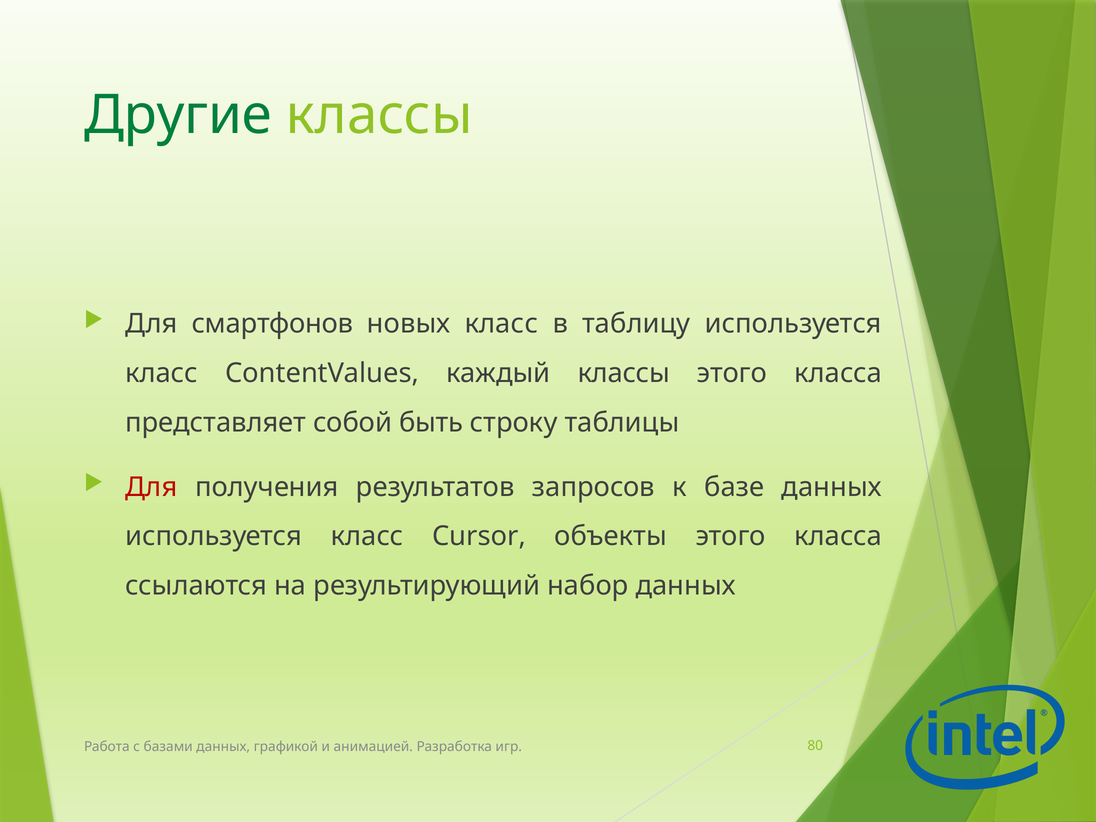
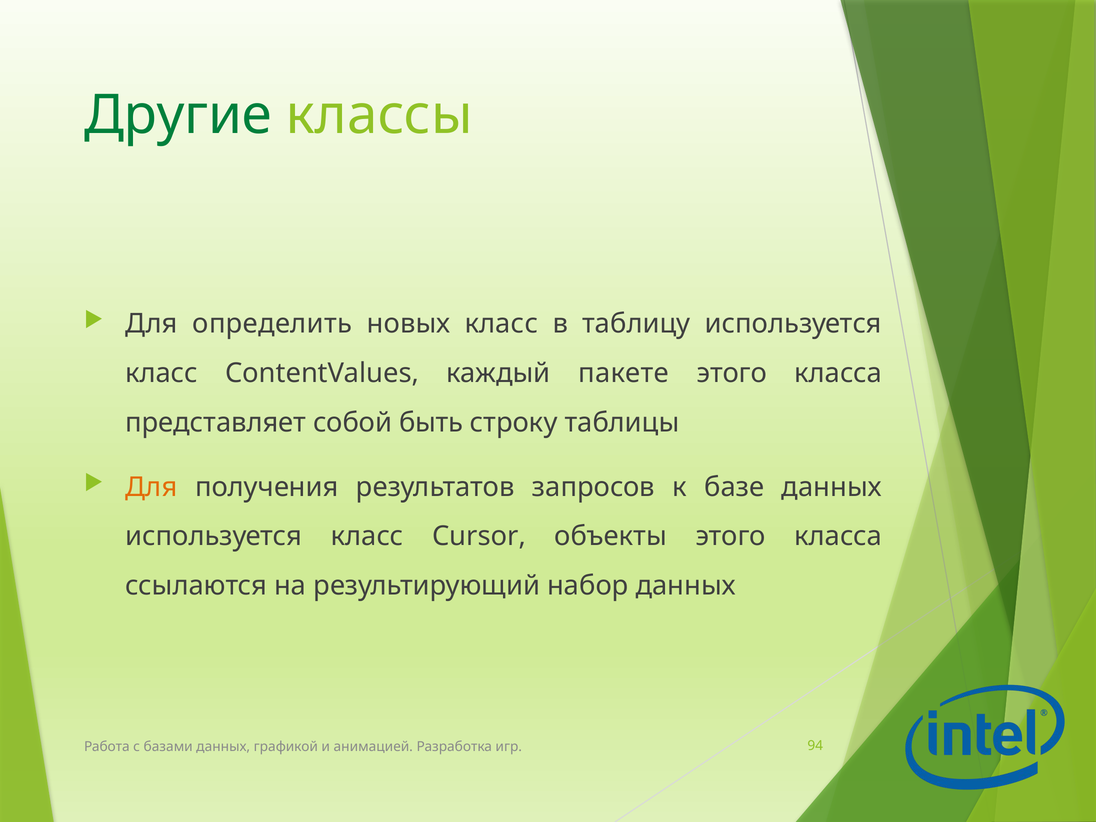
смартфонов: смартфонов -> определить (272, 324)
каждый классы: классы -> пакете (624, 373)
Для colour: red -> orange (151, 487)
80: 80 -> 94 (815, 746)
